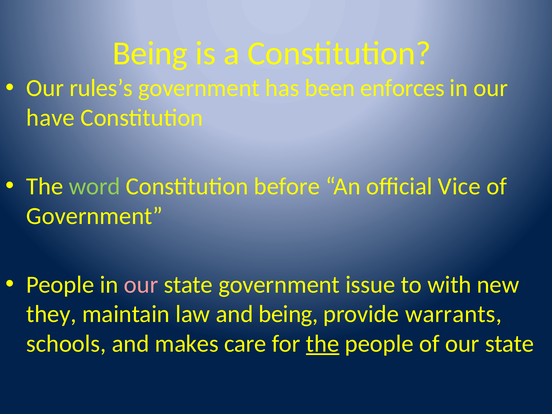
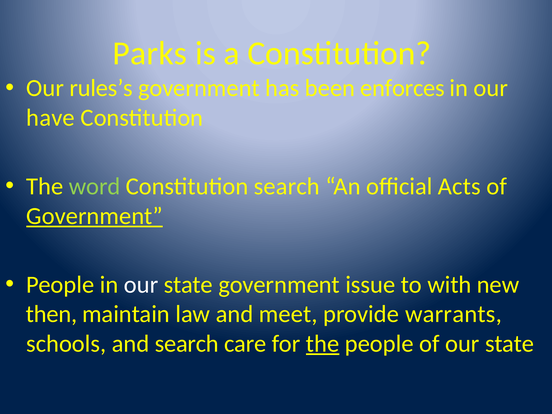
Being: Being -> Parks (150, 53)
Constitution before: before -> search (287, 186)
Vice: Vice -> Acts (459, 186)
Government underline: none -> present (94, 216)
our colour: pink -> white (141, 285)
they: they -> then (51, 314)
and being: being -> meet (288, 314)
and makes: makes -> search (187, 344)
